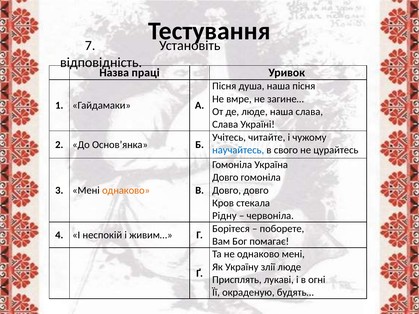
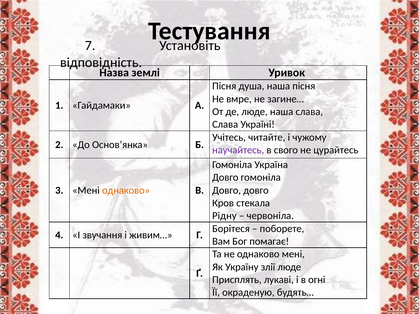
праці: праці -> землі (146, 73)
научайтесь colour: blue -> purple (238, 150)
неспокій: неспокій -> звучання (102, 235)
